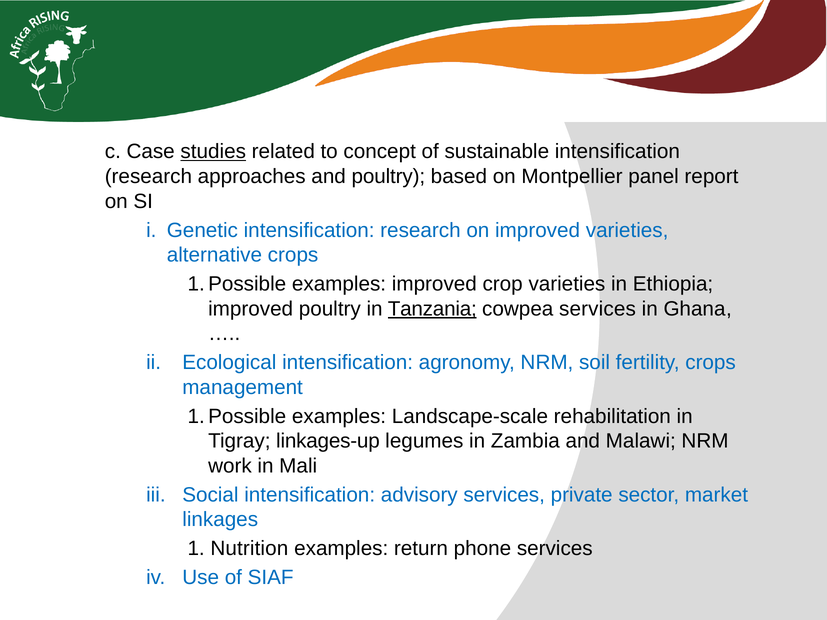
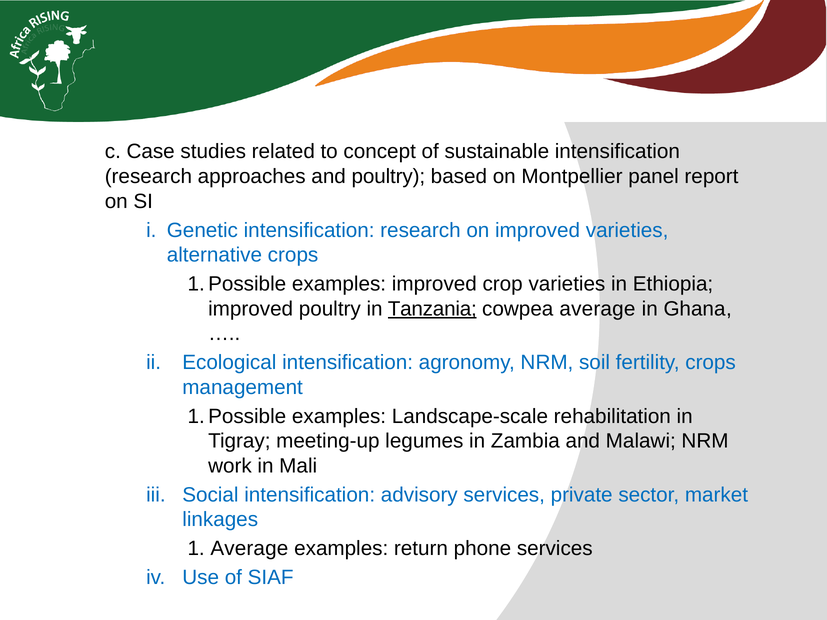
studies underline: present -> none (213, 152)
cowpea services: services -> average (597, 309)
linkages-up: linkages-up -> meeting-up (328, 441)
1 Nutrition: Nutrition -> Average (249, 549)
